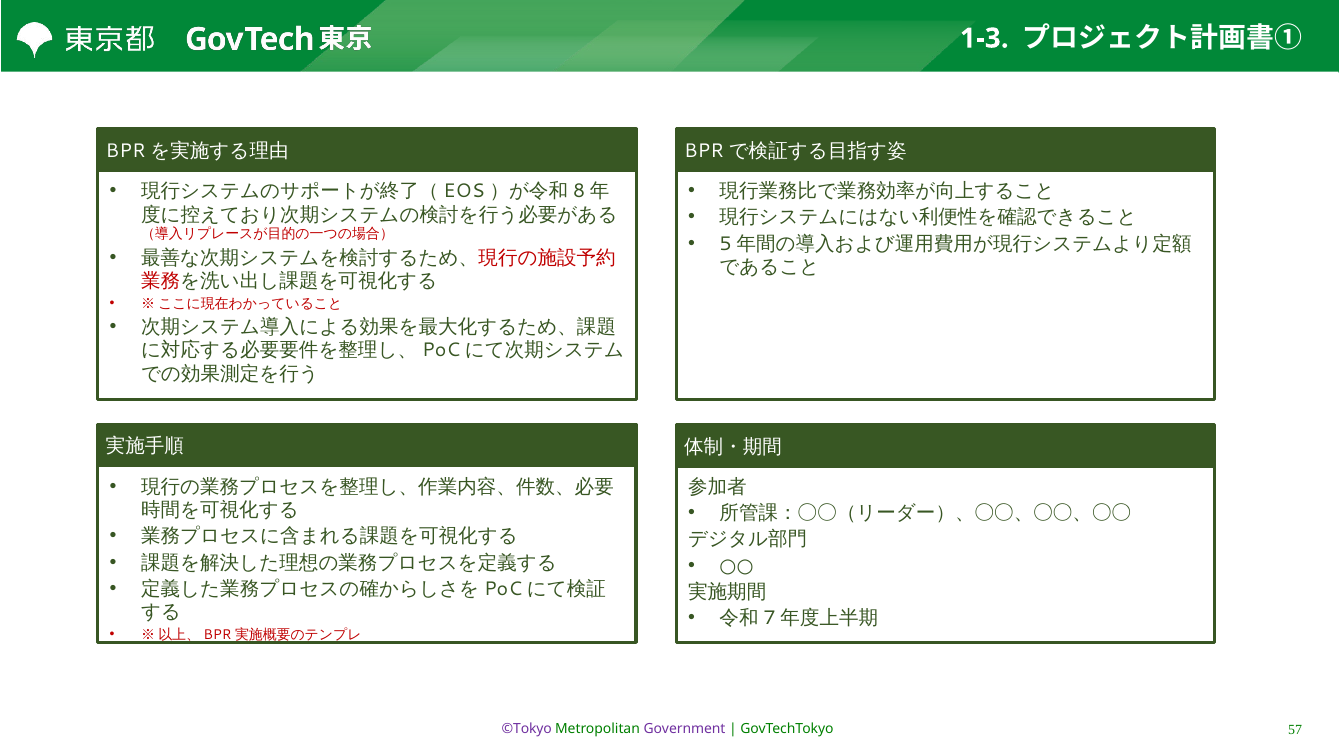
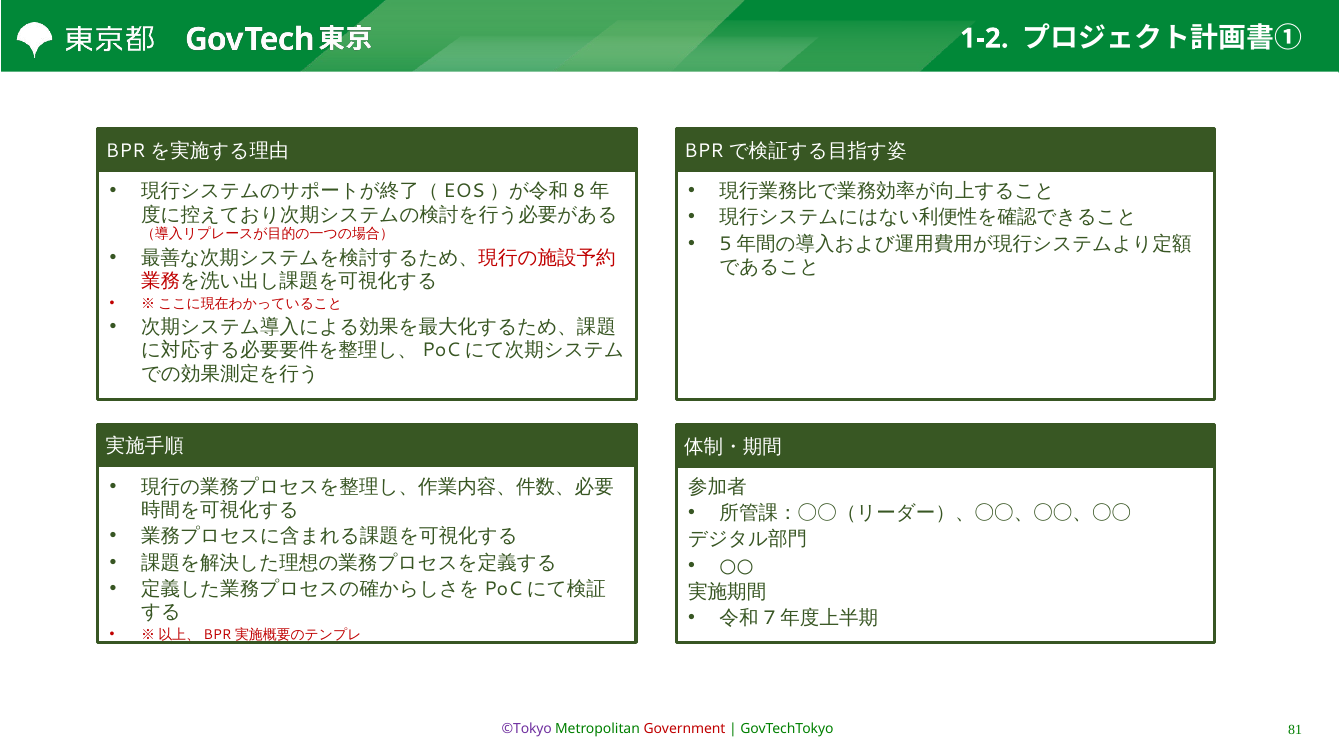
1-3: 1-3 -> 1-2 (984, 38)
Government colour: purple -> red (684, 729)
57: 57 -> 81 (1295, 730)
